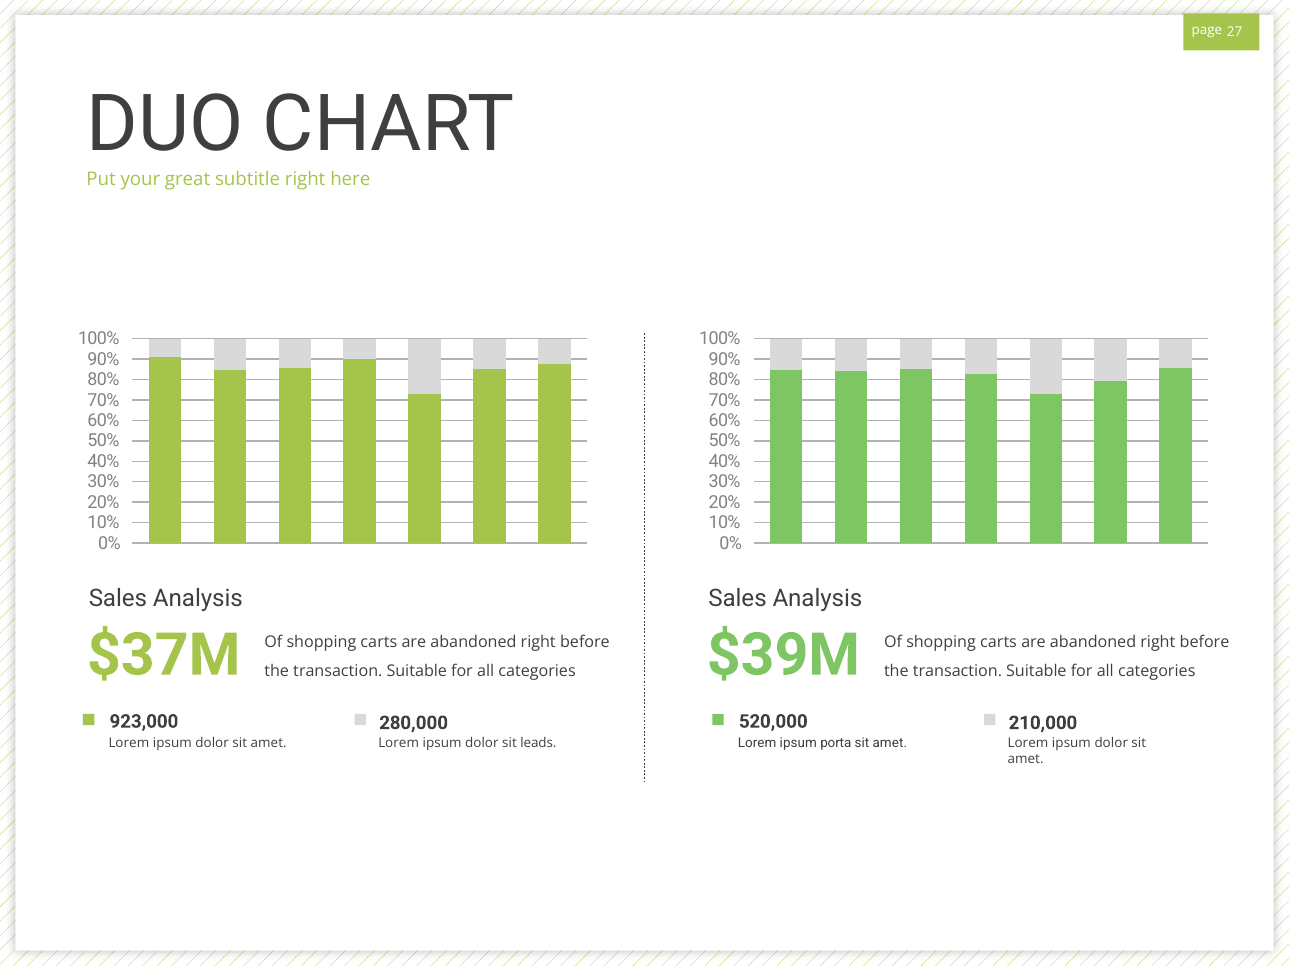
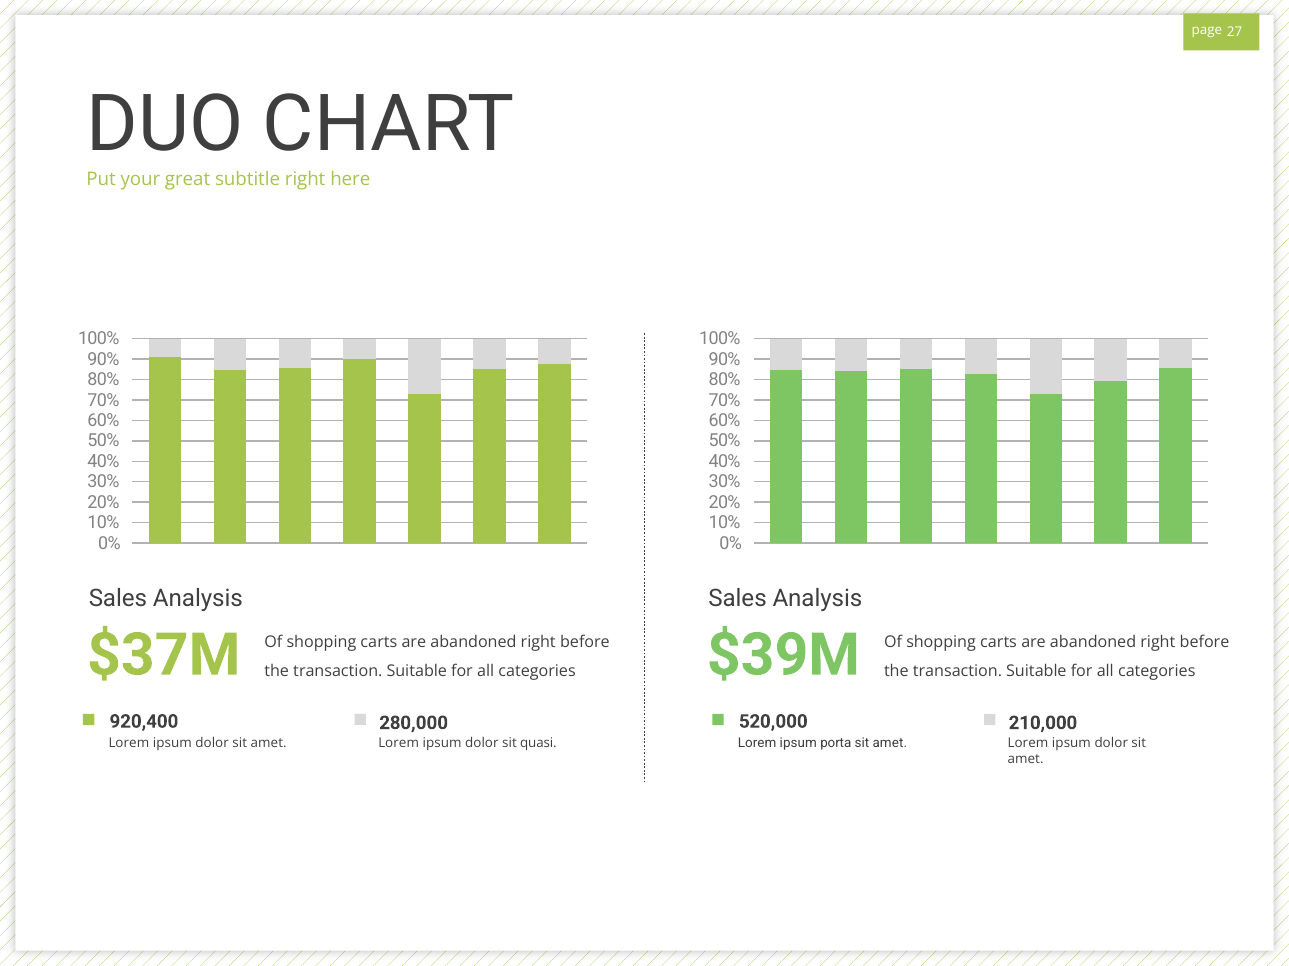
923,000: 923,000 -> 920,400 (144, 722)
leads: leads -> quasi (538, 744)
